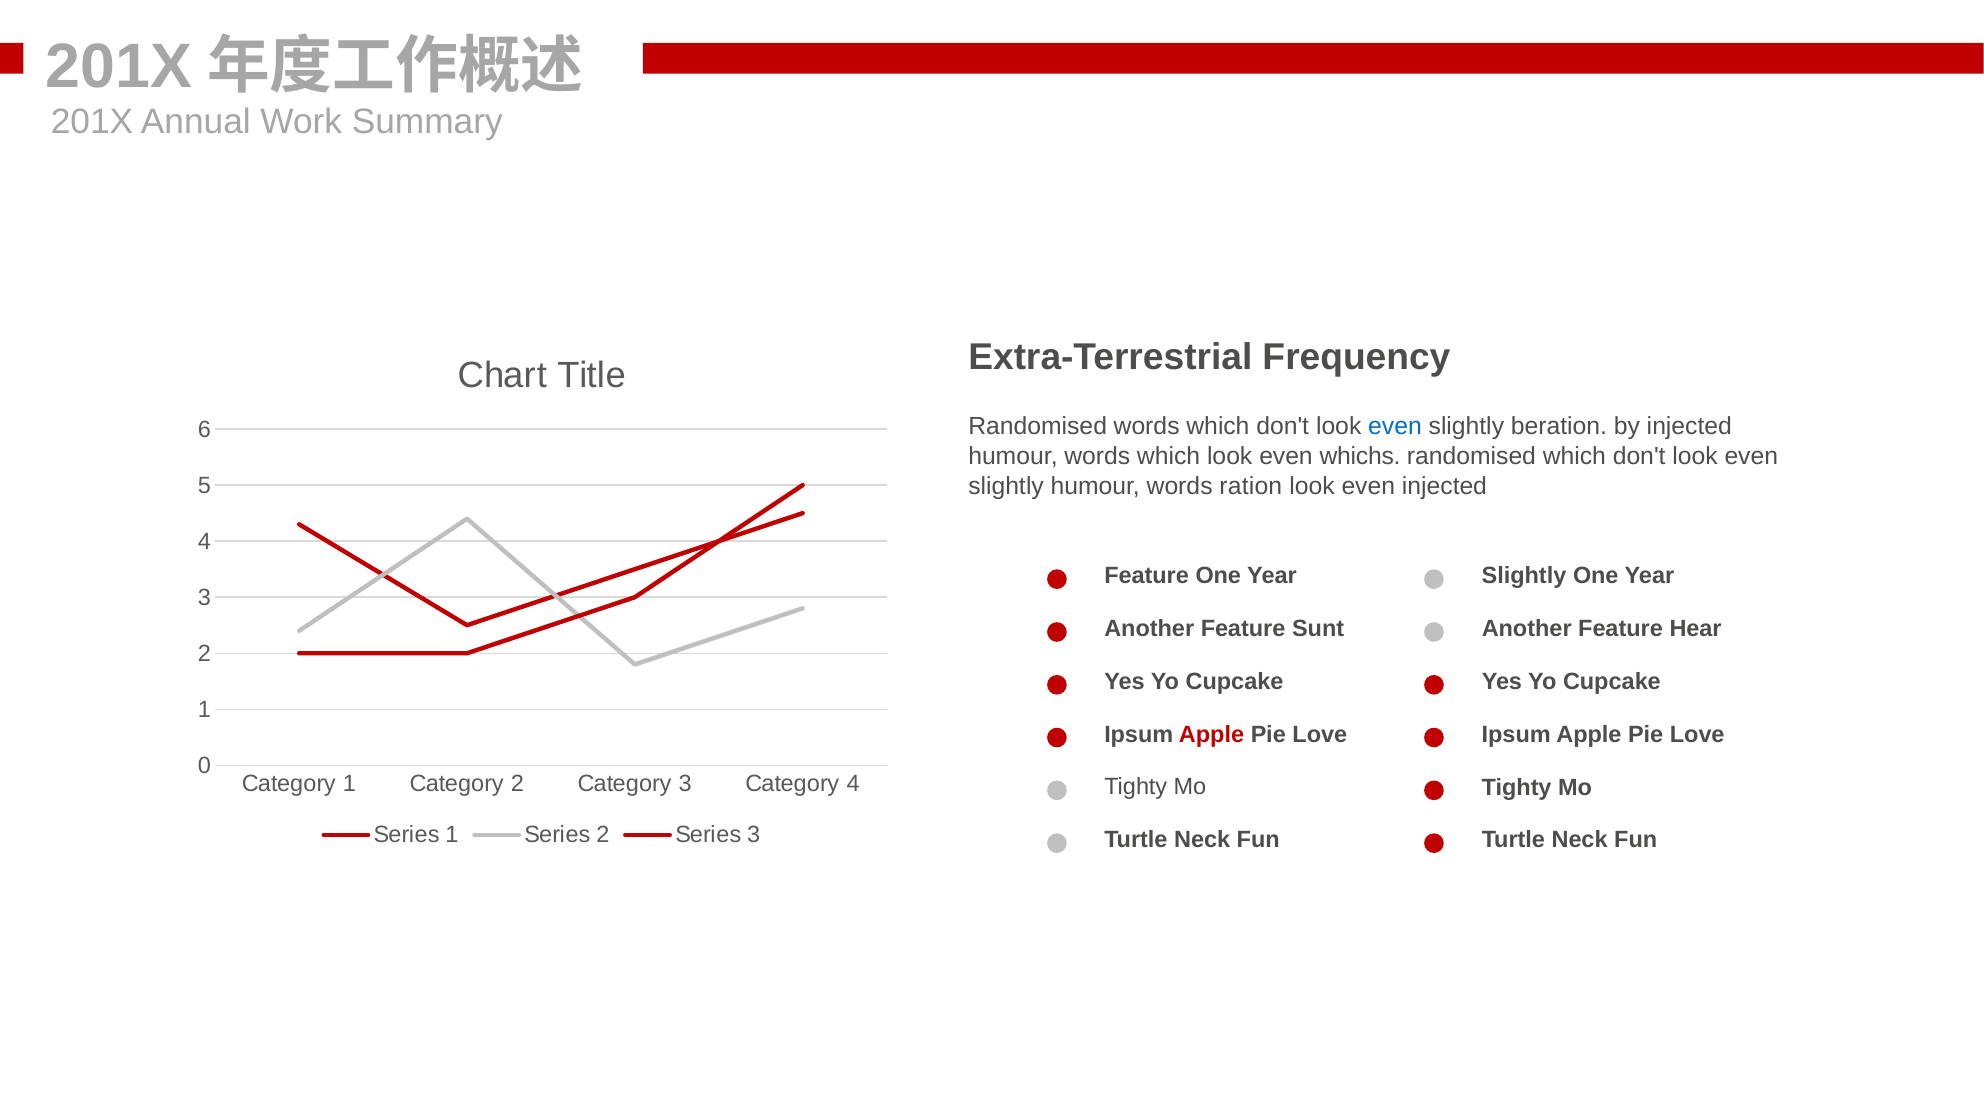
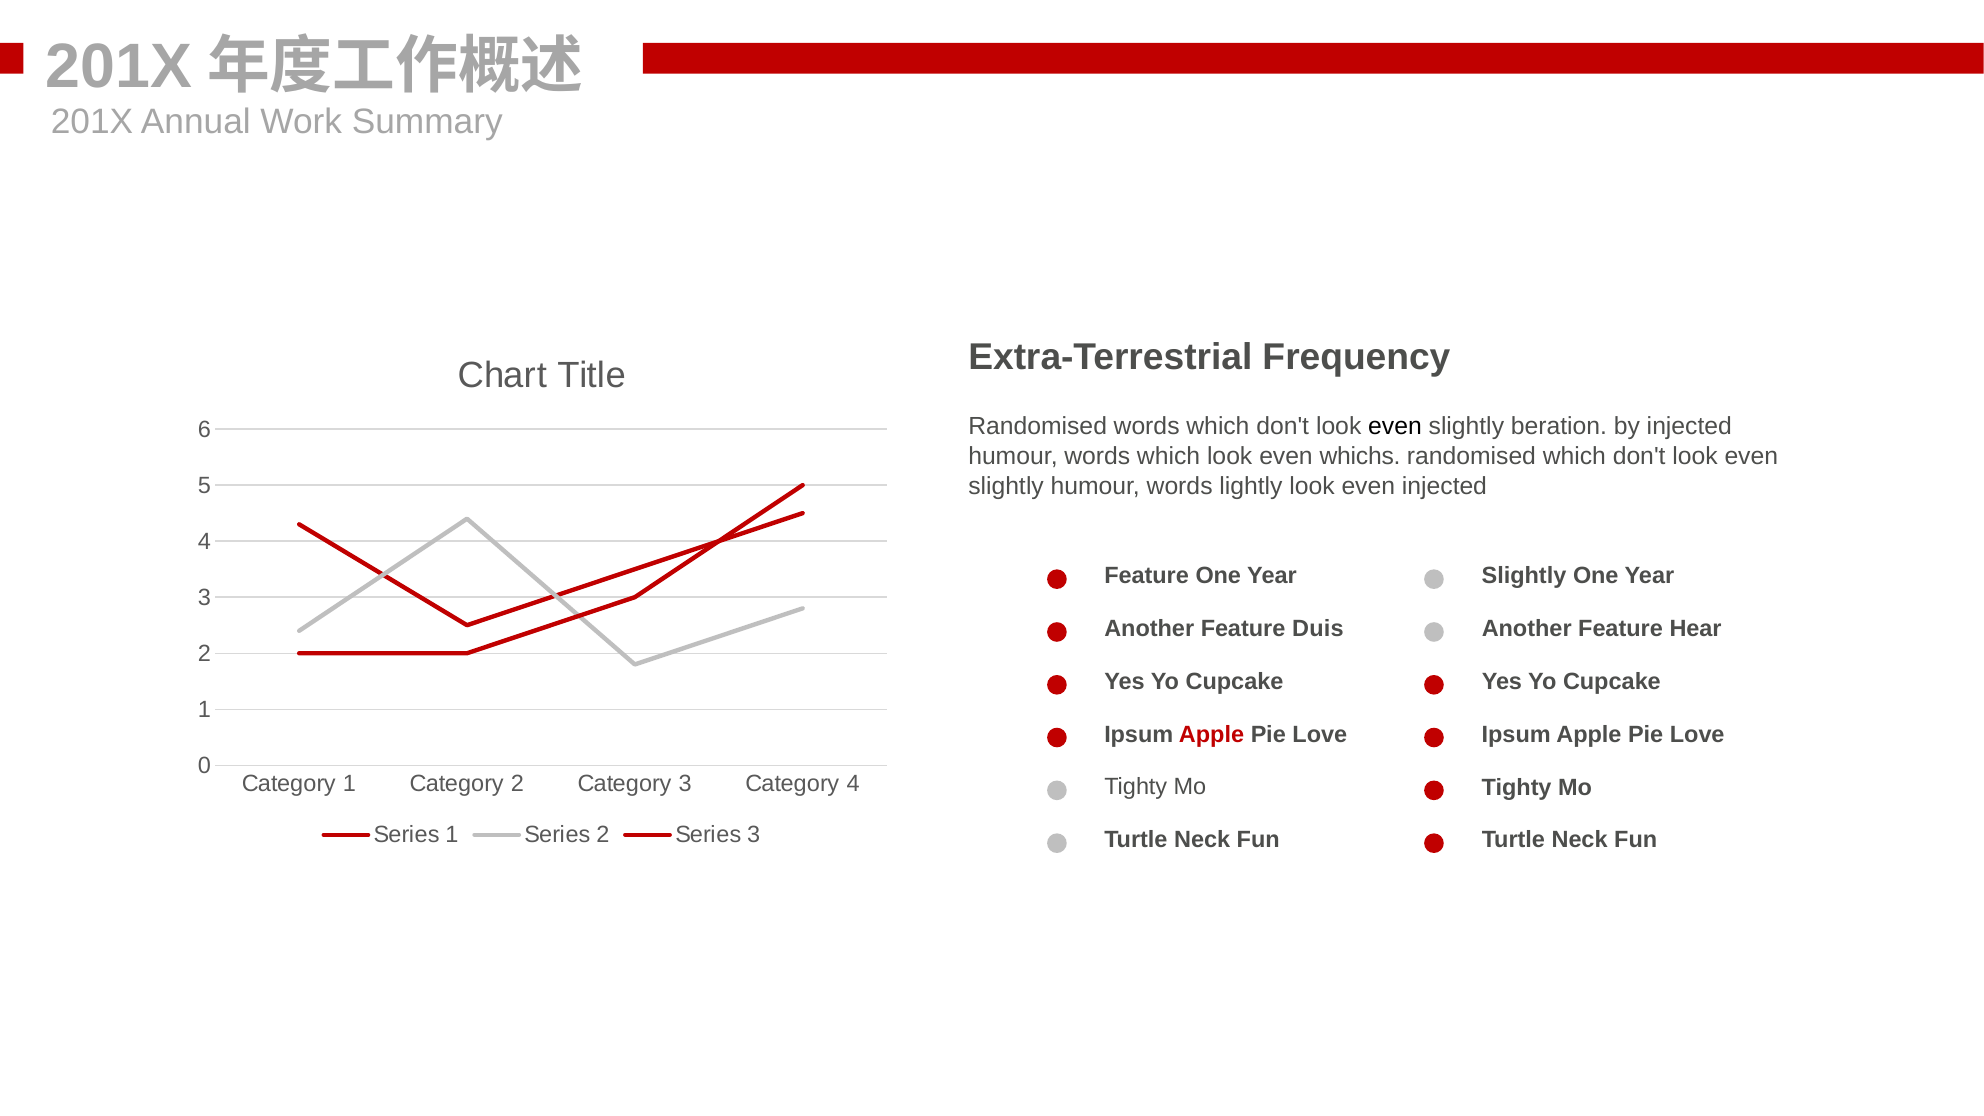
even colour: blue -> black (1395, 426)
ration: ration -> lightly (1251, 486)
Sunt: Sunt -> Duis (1318, 629)
